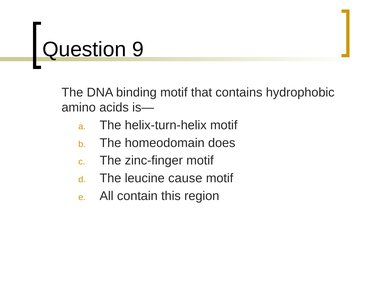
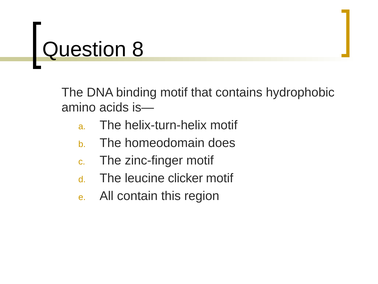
9: 9 -> 8 (138, 49)
cause: cause -> clicker (185, 178)
